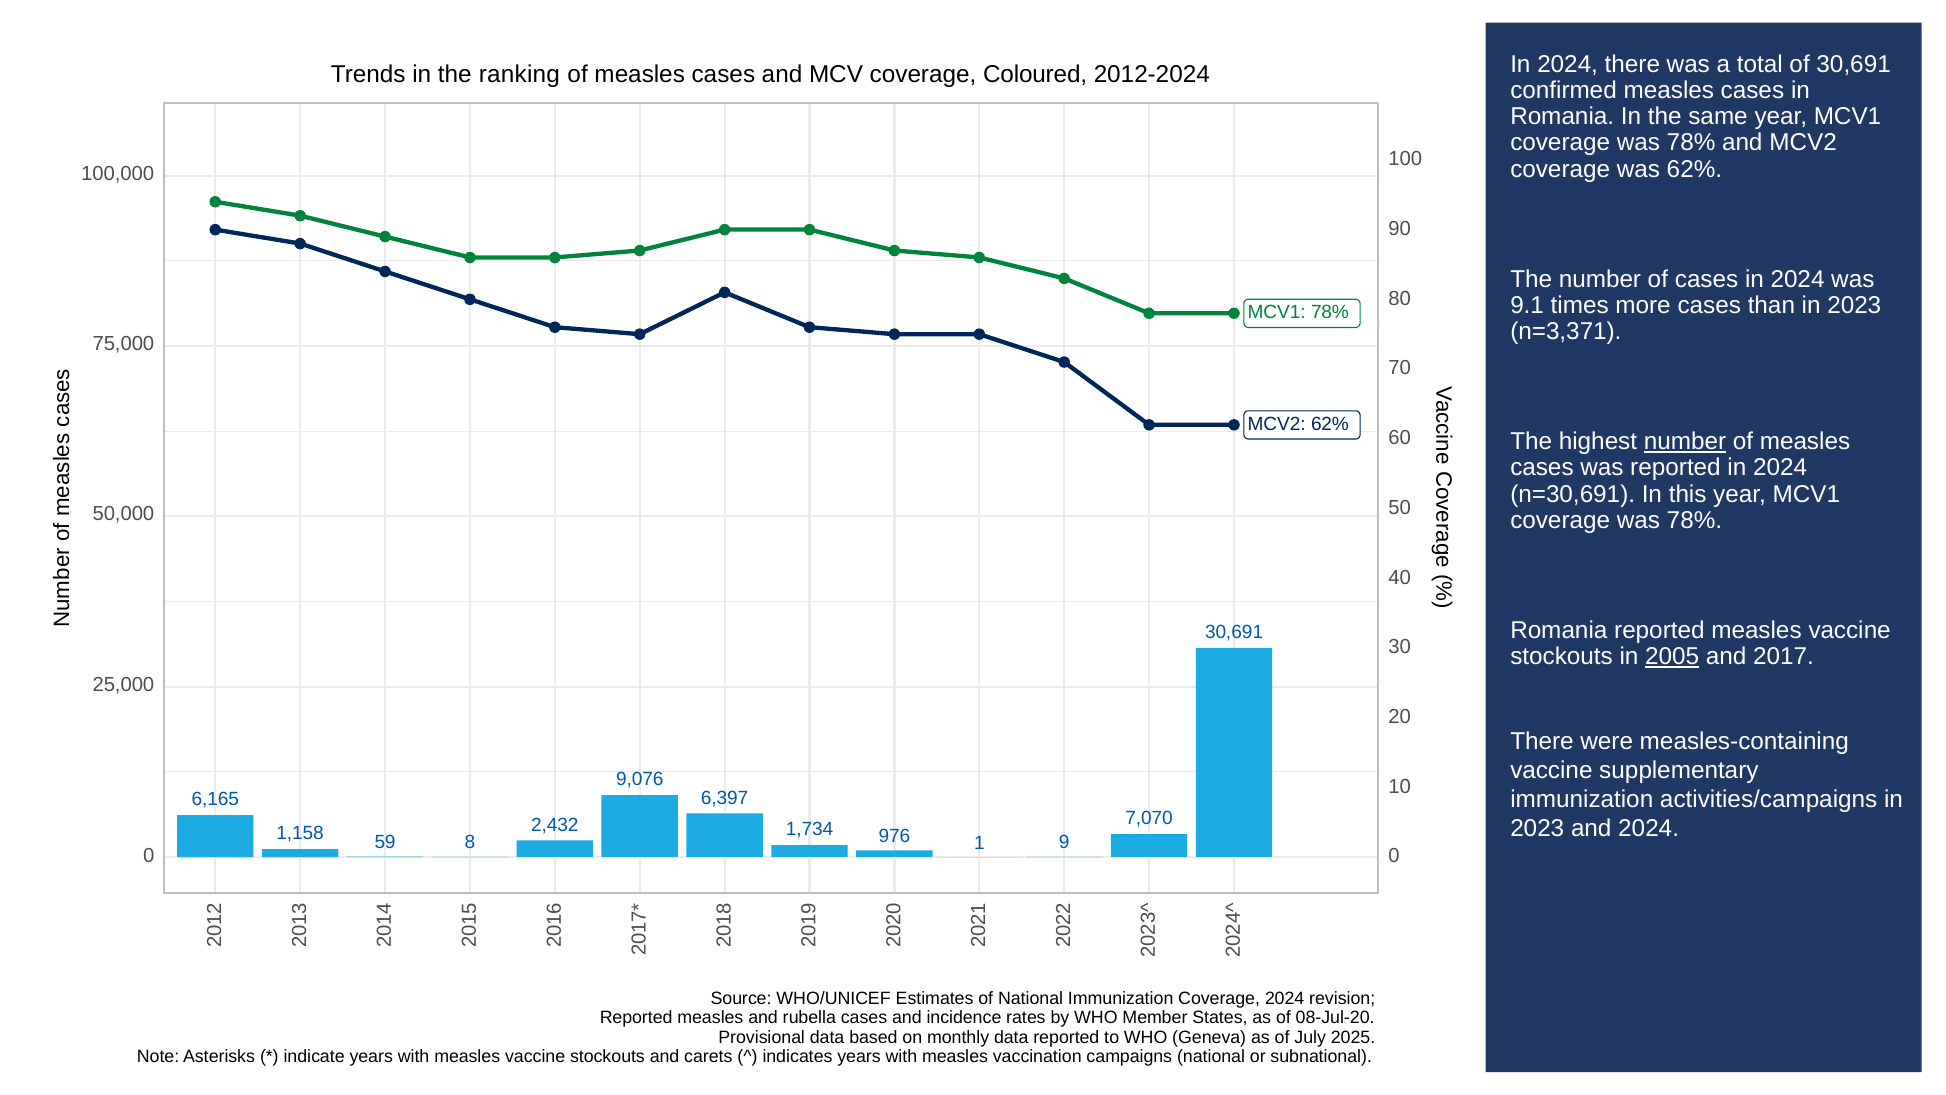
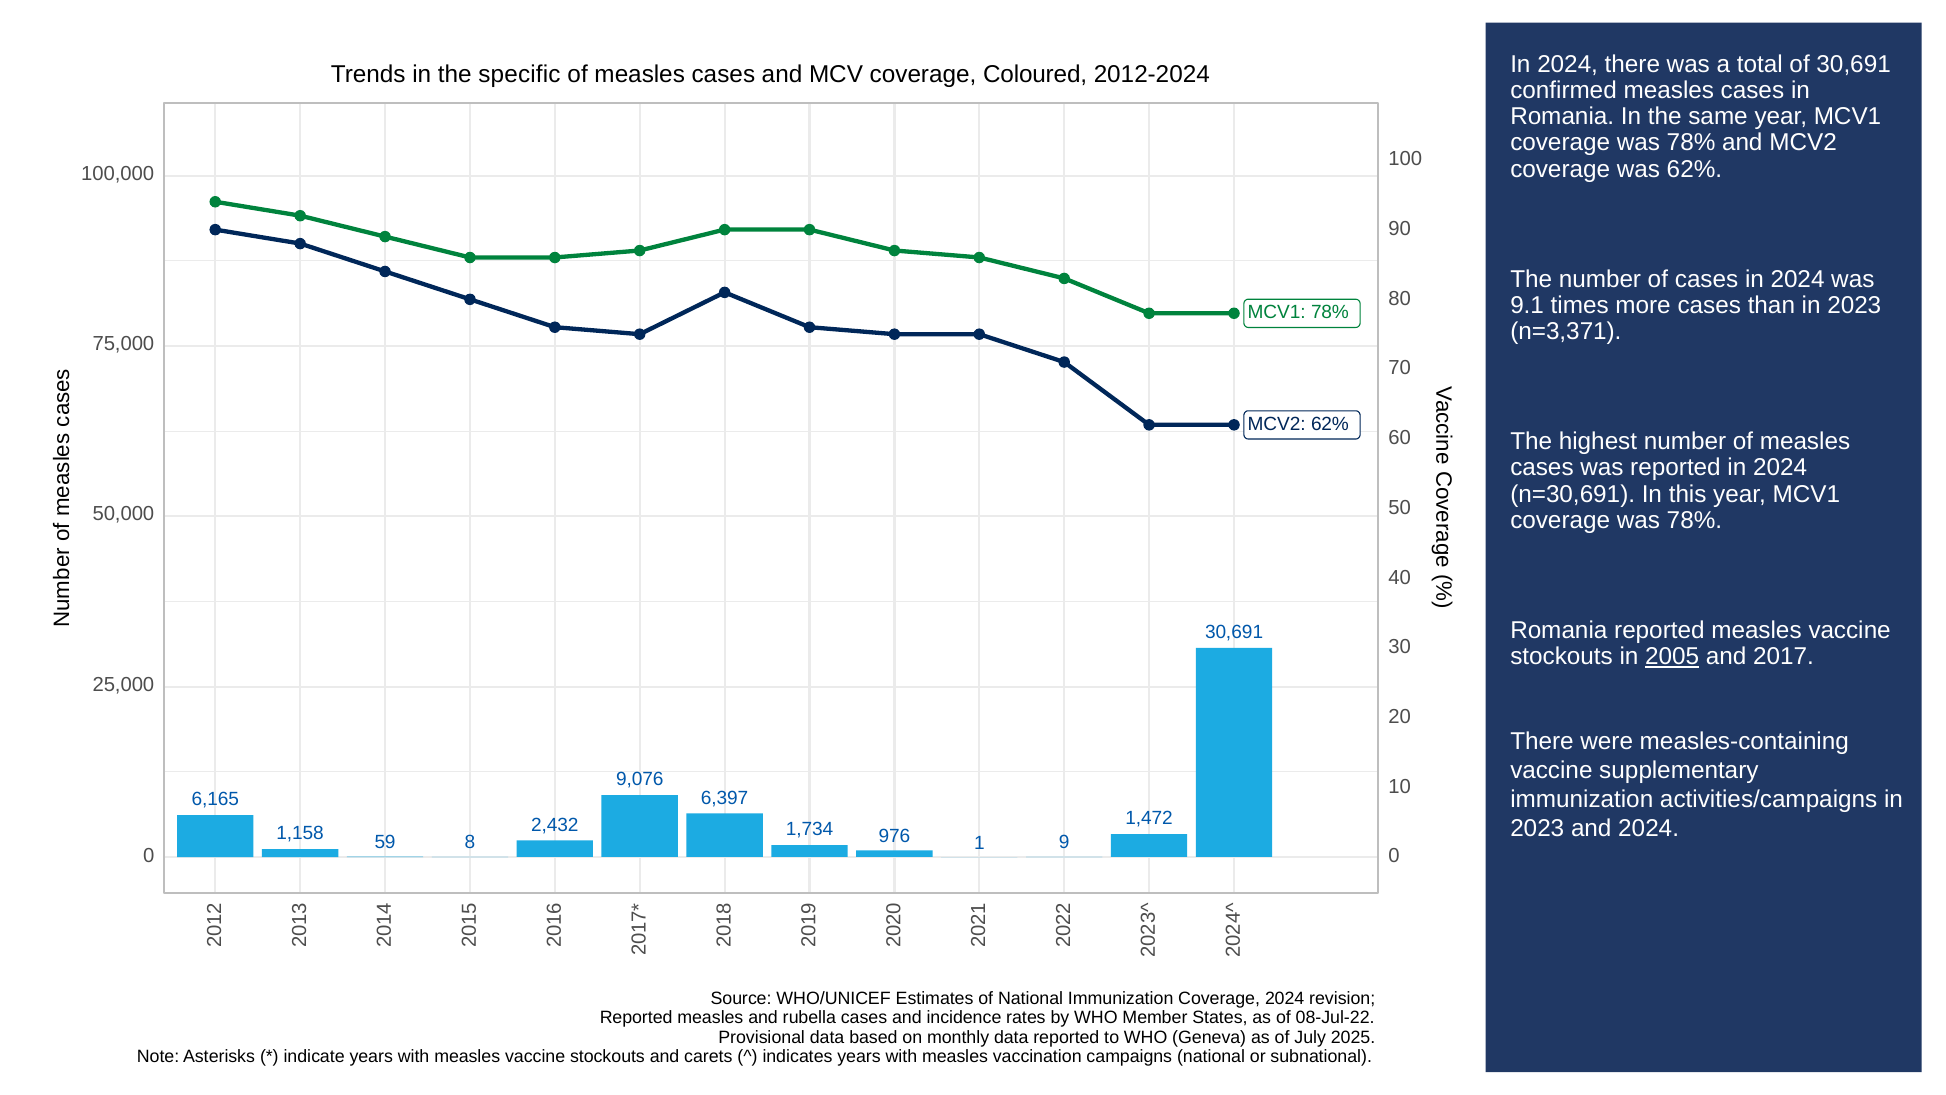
ranking: ranking -> specific (519, 75)
number underline: present -> none (1685, 441)
7,070: 7,070 -> 1,472 (1149, 818)
08-Jul-20: 08-Jul-20 -> 08-Jul-22 (1335, 1018)
